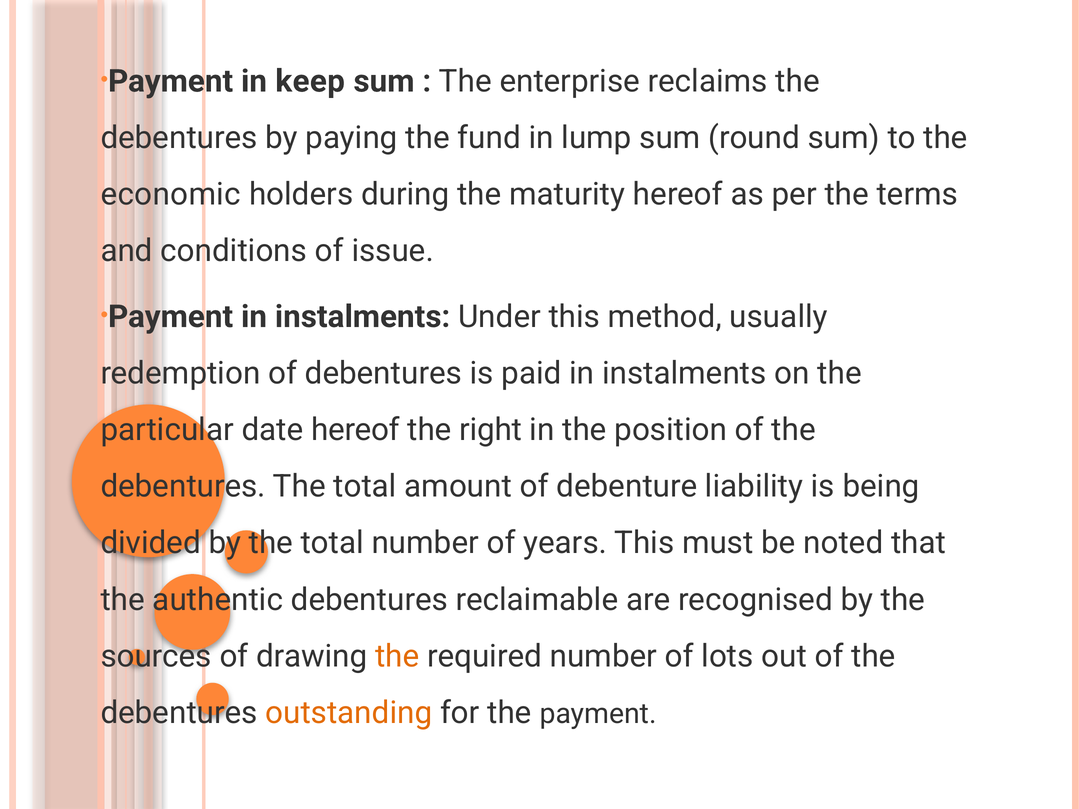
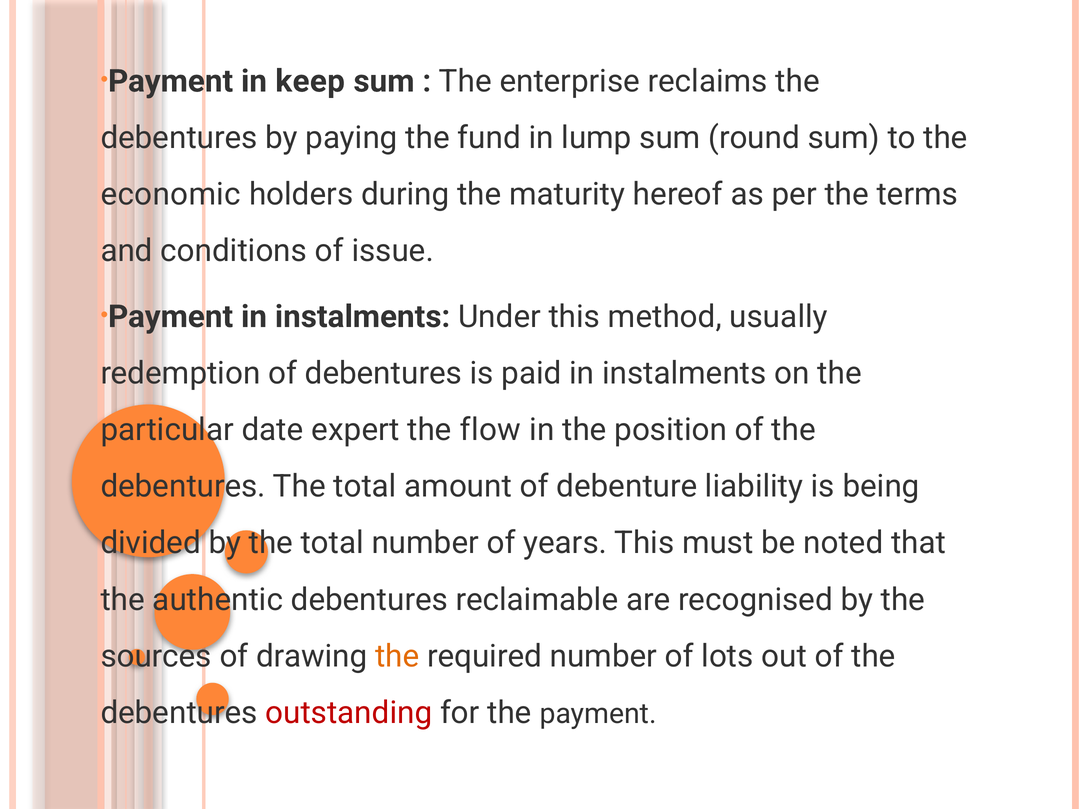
date hereof: hereof -> expert (355, 430)
right: right -> flow (490, 430)
outstanding colour: orange -> red (349, 713)
